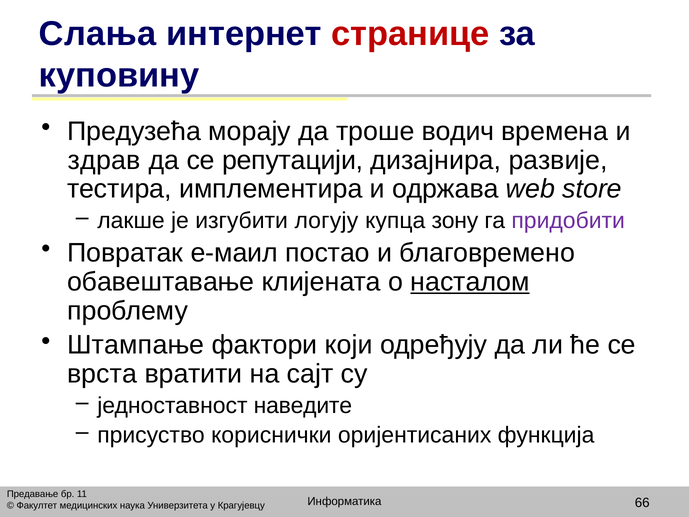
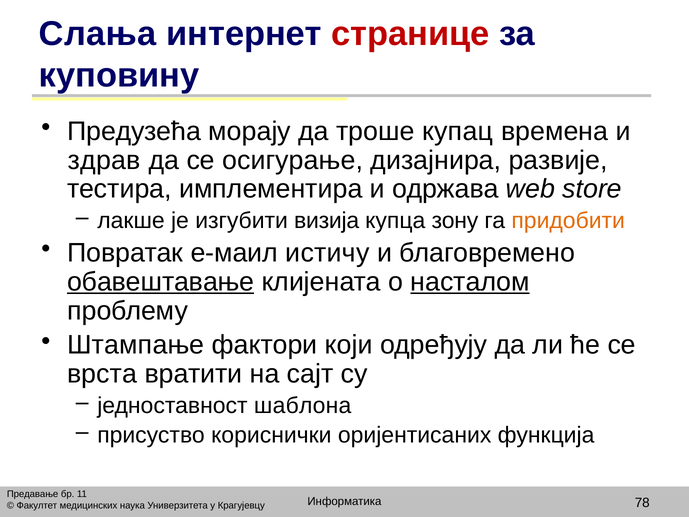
водич: водич -> купац (458, 131)
репутацији: репутацији -> осигурање (293, 160)
логују: логују -> визија (327, 221)
придобити colour: purple -> orange (568, 221)
постао: постао -> истичу (328, 253)
обавештавање underline: none -> present (161, 282)
наведите: наведите -> шаблона (303, 405)
66: 66 -> 78 (642, 503)
